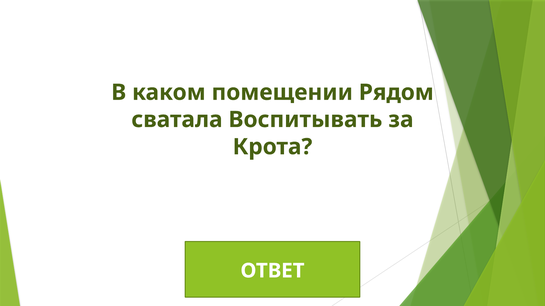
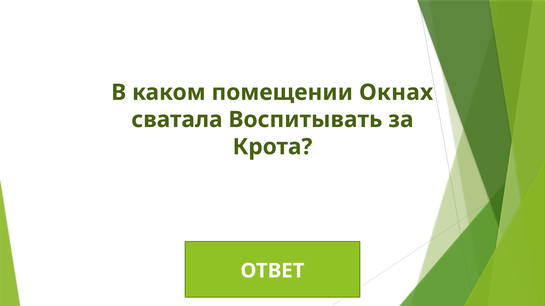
Рядом: Рядом -> Окнах (396, 93)
